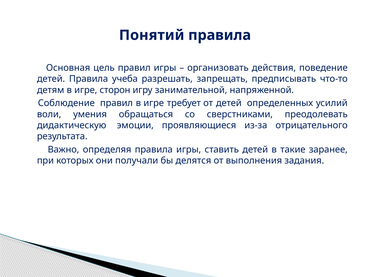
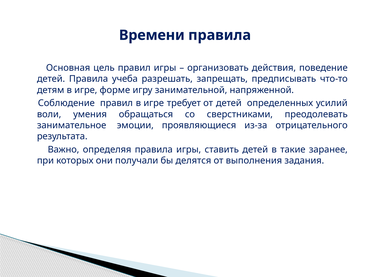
Понятий: Понятий -> Времени (152, 35)
сторон: сторон -> форме (115, 90)
дидактическую: дидактическую -> занимательное (72, 126)
